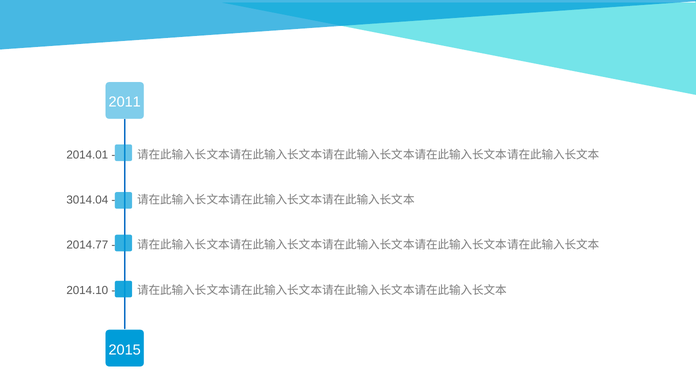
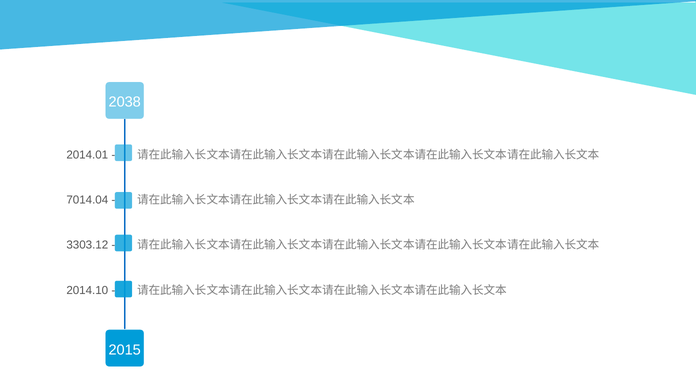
2011: 2011 -> 2038 (125, 102)
3014.04: 3014.04 -> 7014.04 (87, 200)
2014.77: 2014.77 -> 3303.12 (87, 245)
